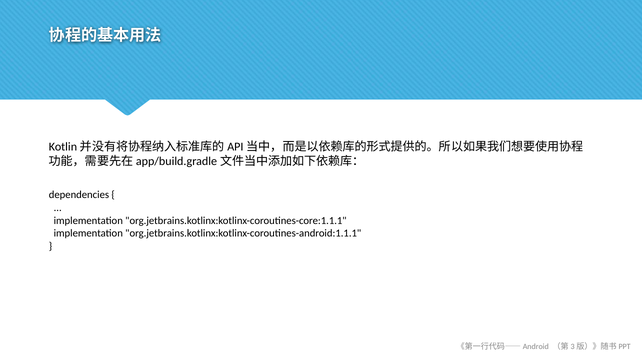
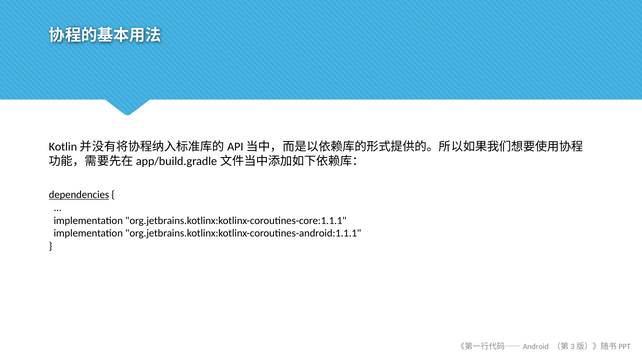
dependencies underline: none -> present (79, 195)
